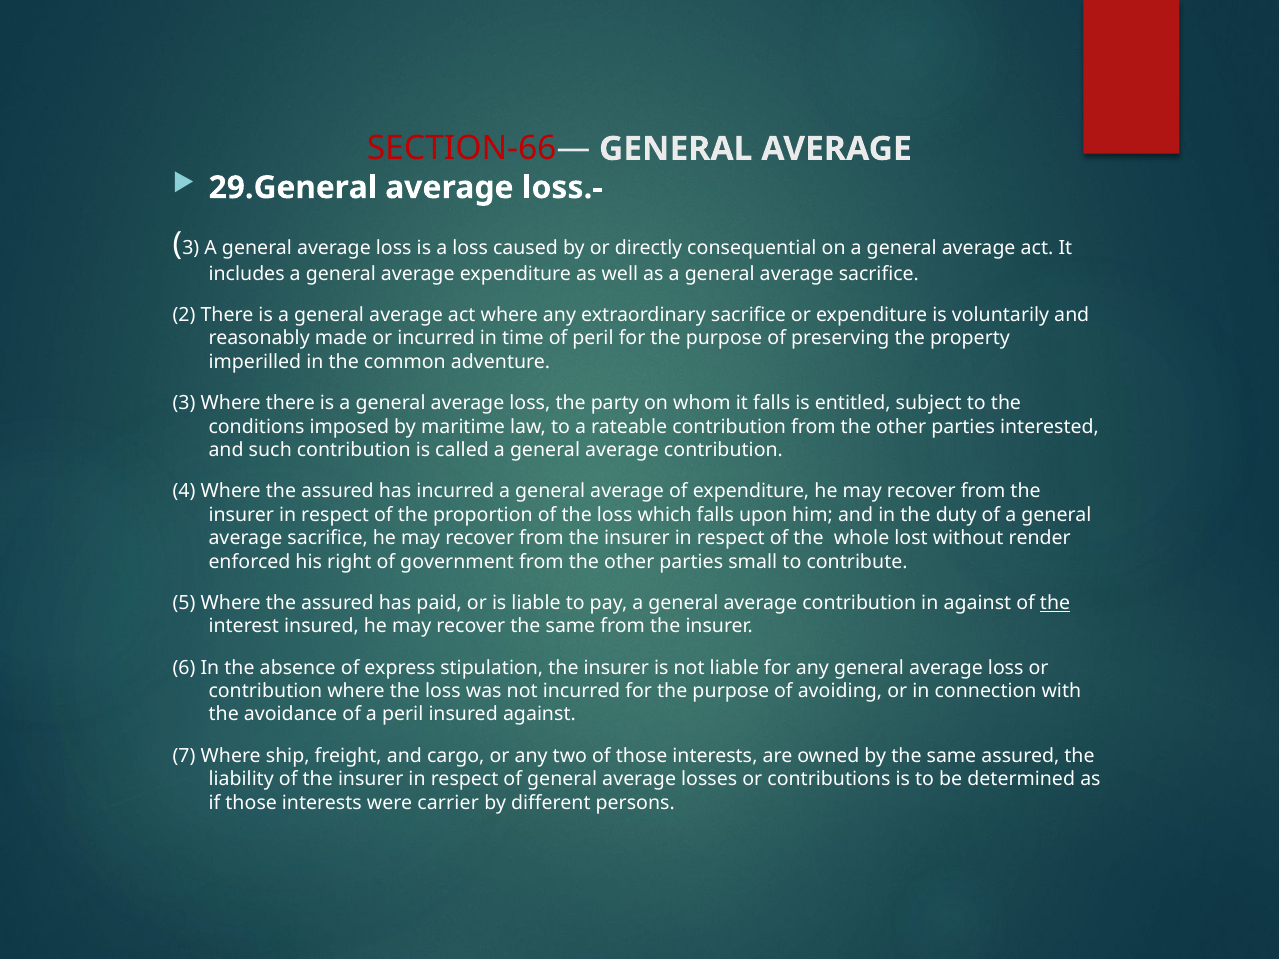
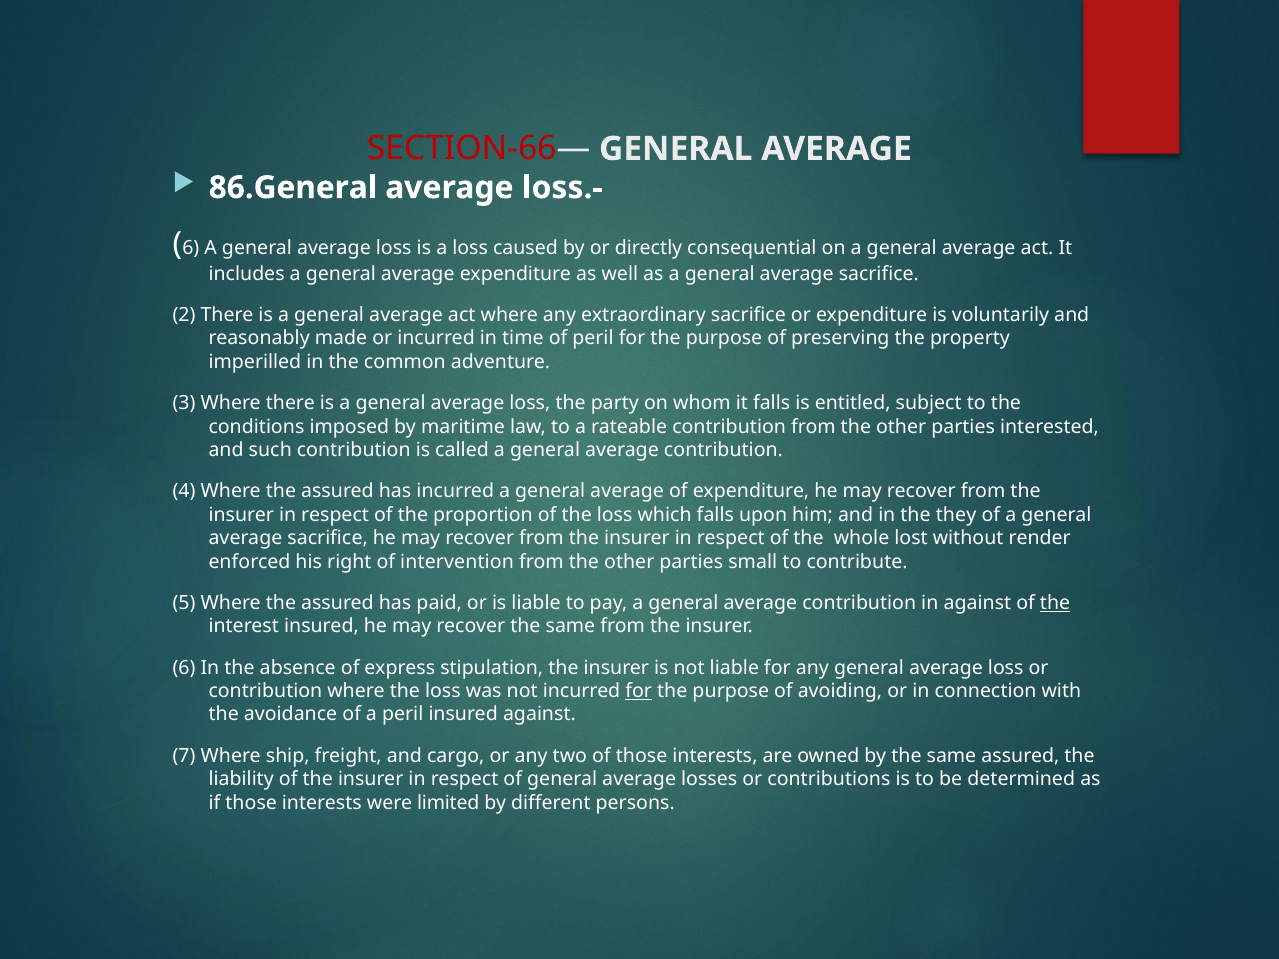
29.General: 29.General -> 86.General (293, 188)
3: 3 -> 6 (191, 248)
duty: duty -> they (956, 515)
government: government -> intervention (457, 562)
for underline: none -> present (639, 691)
carrier: carrier -> limited (448, 803)
